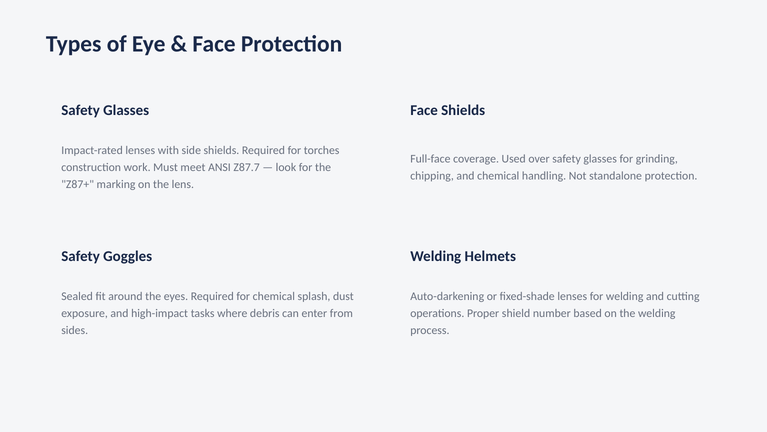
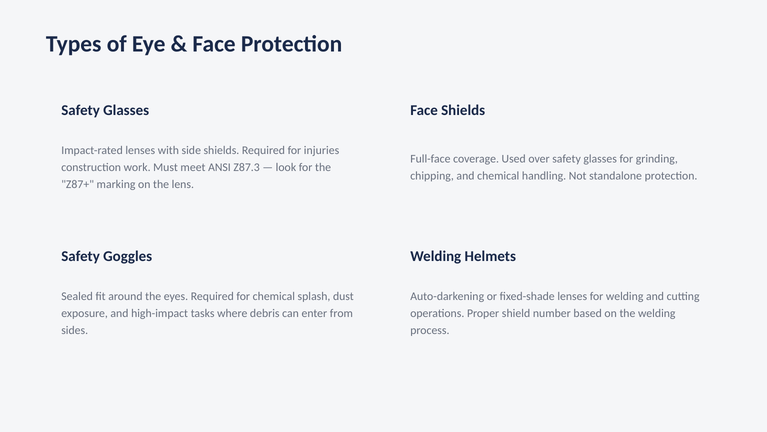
torches: torches -> injuries (322, 150)
Z87.7: Z87.7 -> Z87.3 (247, 167)
